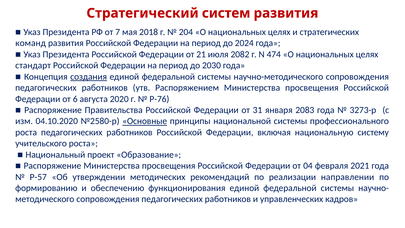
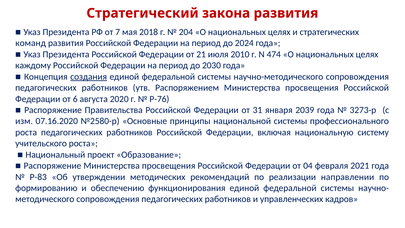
систем: систем -> закона (226, 13)
2082: 2082 -> 2010 (240, 54)
стандарт: стандарт -> каждому (33, 65)
2083: 2083 -> 2039 (305, 110)
04.10.2020: 04.10.2020 -> 07.16.2020 (57, 121)
Основные underline: present -> none (145, 121)
Р-57: Р-57 -> Р-83 (38, 177)
